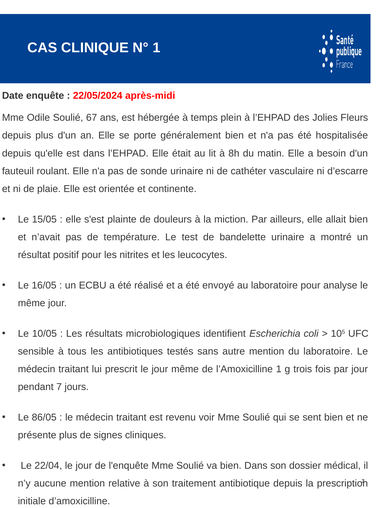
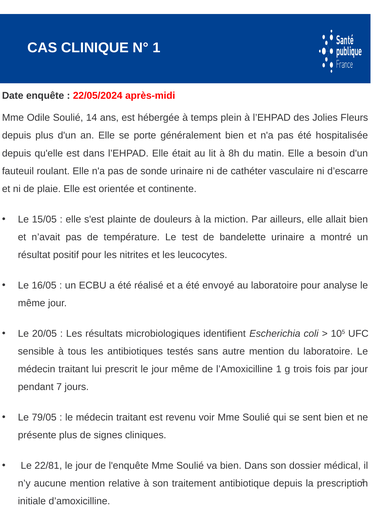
67: 67 -> 14 (92, 118)
10/05: 10/05 -> 20/05 (44, 334)
86/05: 86/05 -> 79/05 (44, 417)
22/04: 22/04 -> 22/81 (48, 466)
